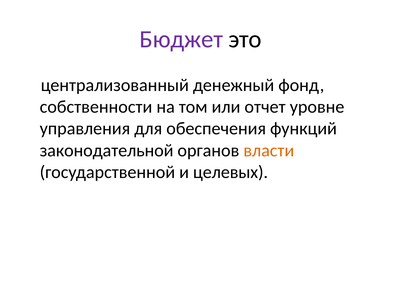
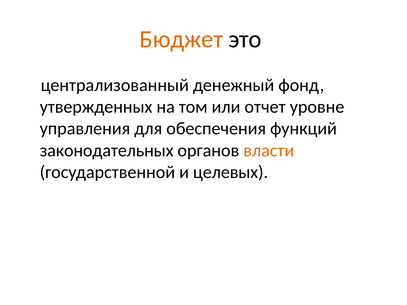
Бюджет colour: purple -> orange (181, 39)
собственности: собственности -> утвержденных (96, 107)
законодательной: законодательной -> законодательных (107, 151)
